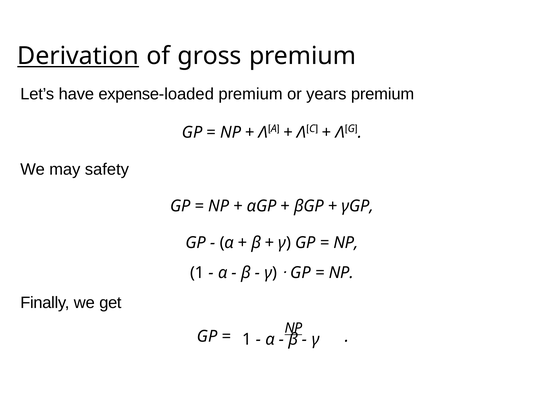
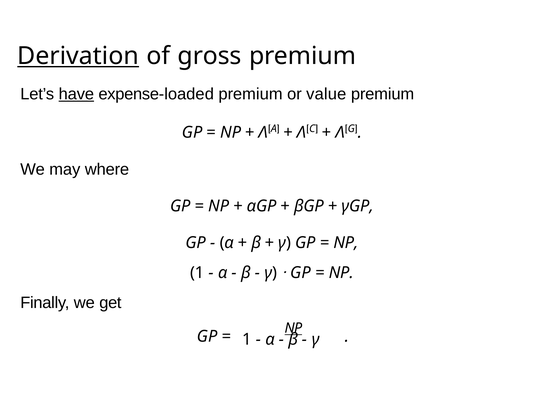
have underline: none -> present (76, 94)
years: years -> value (326, 94)
safety: safety -> where (107, 169)
